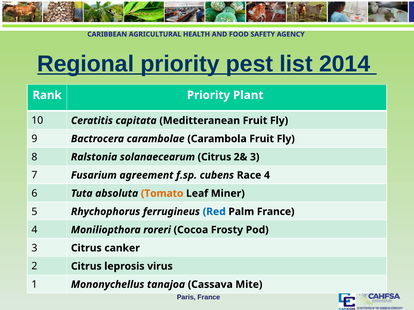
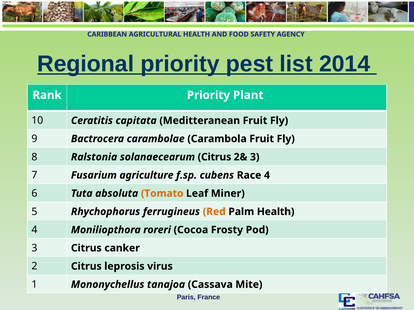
agreement: agreement -> agriculture (146, 175)
Red colour: blue -> orange (214, 212)
Palm France: France -> Health (276, 212)
